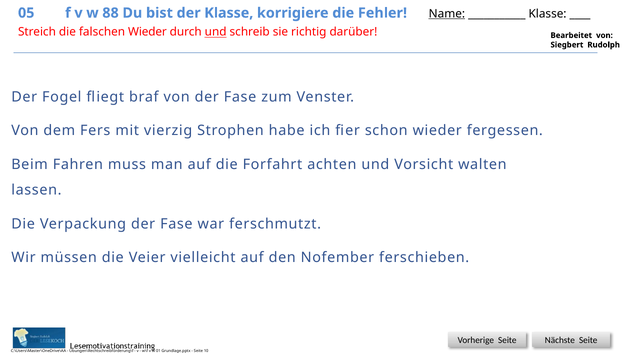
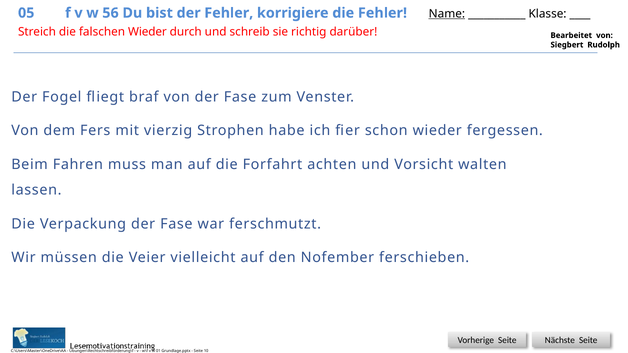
88: 88 -> 56 (111, 13)
der Klasse: Klasse -> Fehler (229, 13)
und underline: present -> none (216, 32)
